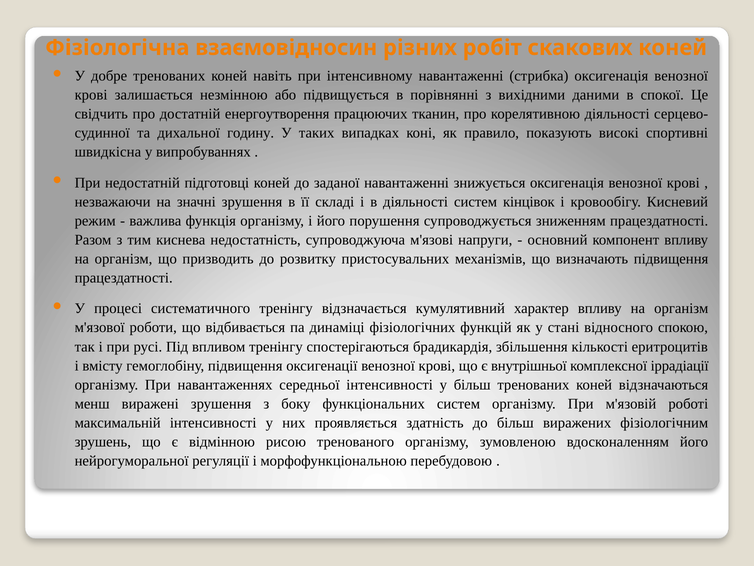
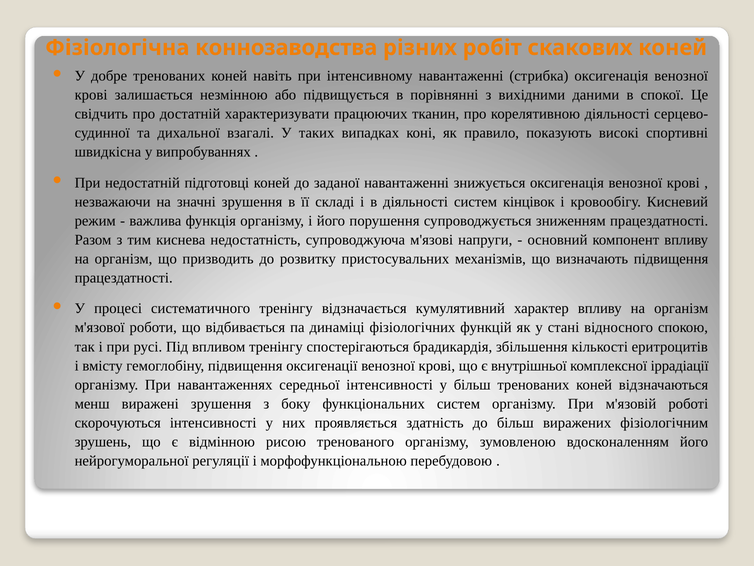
взаємовідносин: взаємовідносин -> коннозаводства (286, 48)
енергоутворення: енергоутворення -> характеризувати (277, 114)
годину: годину -> взагалі (251, 133)
максимальній: максимальній -> скорочуються (118, 422)
